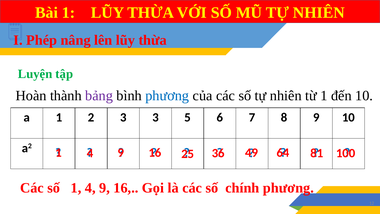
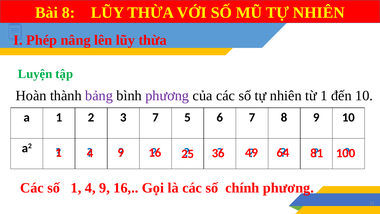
Bài 1: 1 -> 8 (68, 13)
phương colour: blue -> purple (167, 95)
3 3: 3 -> 7 (155, 117)
